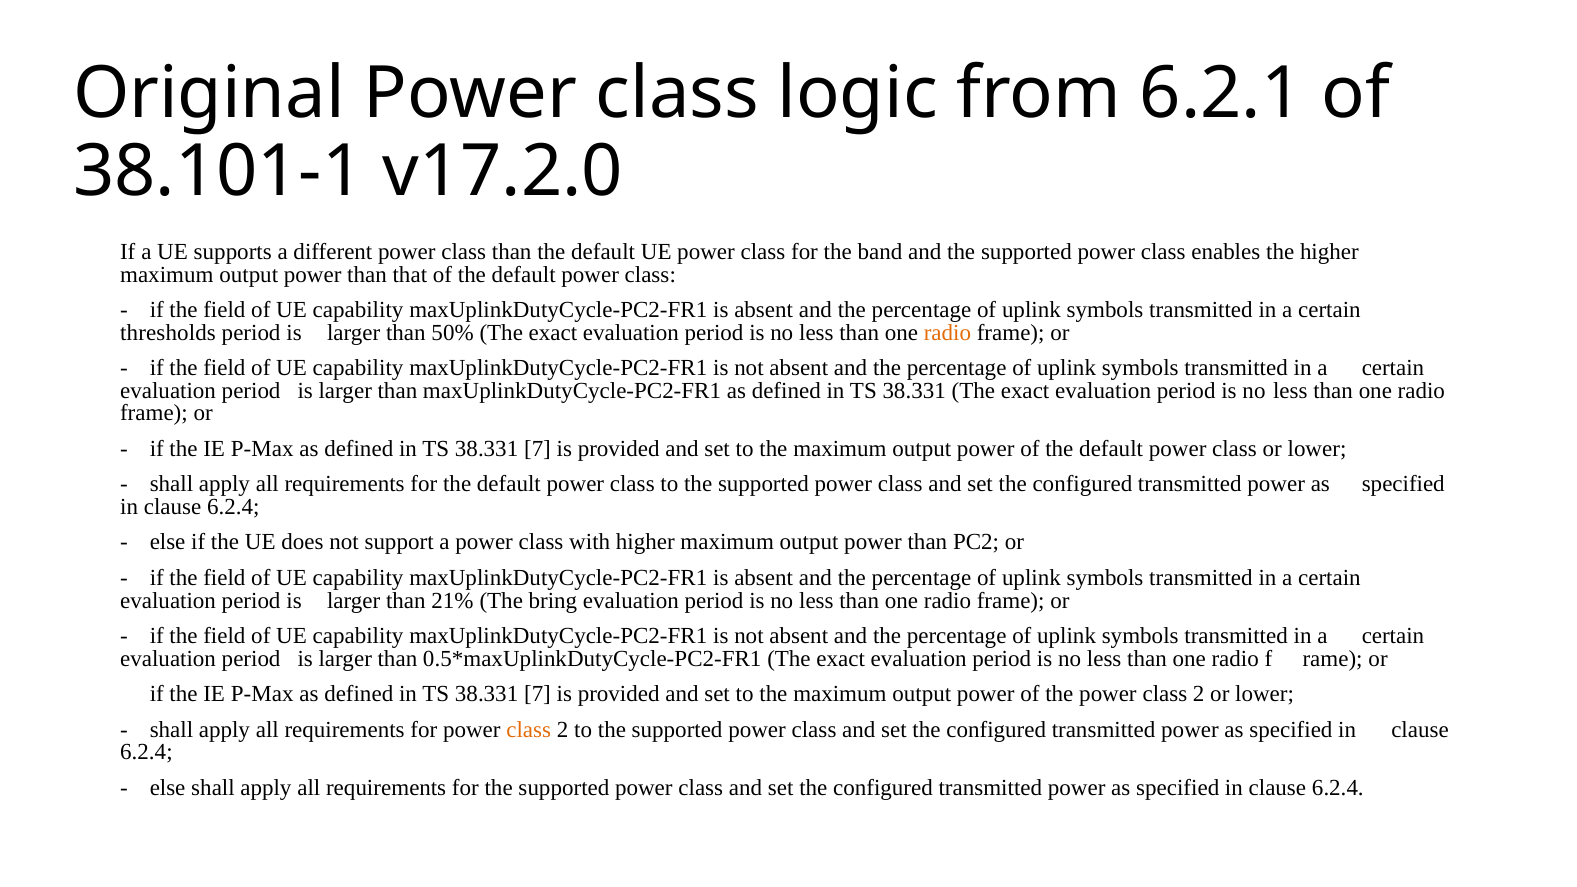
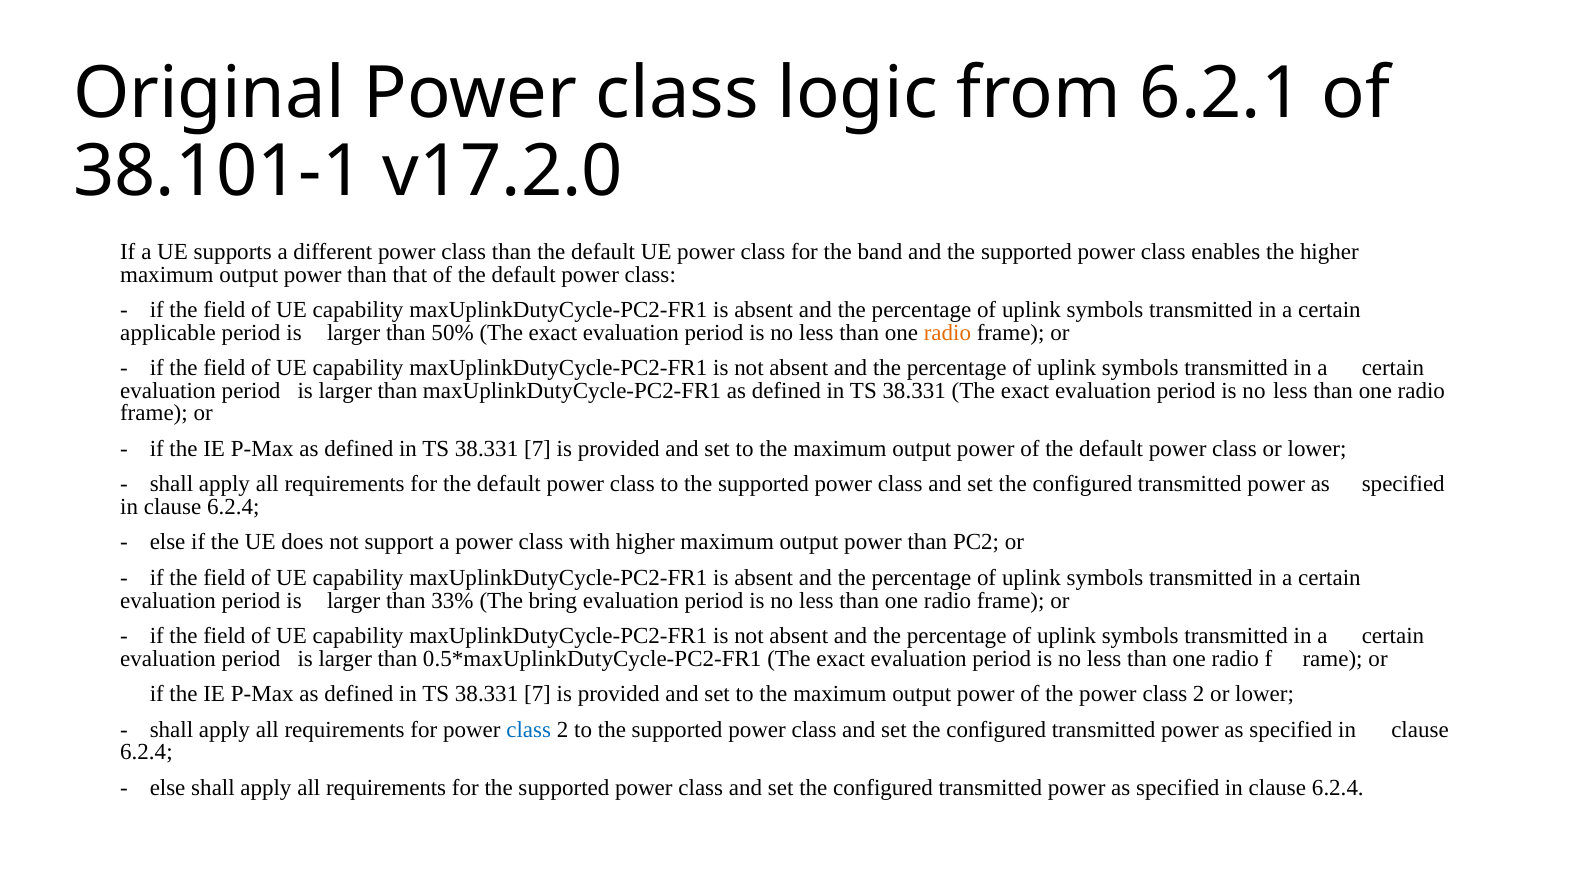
thresholds: thresholds -> applicable (168, 333)
21%: 21% -> 33% (453, 600)
class colour: orange -> blue (529, 730)
